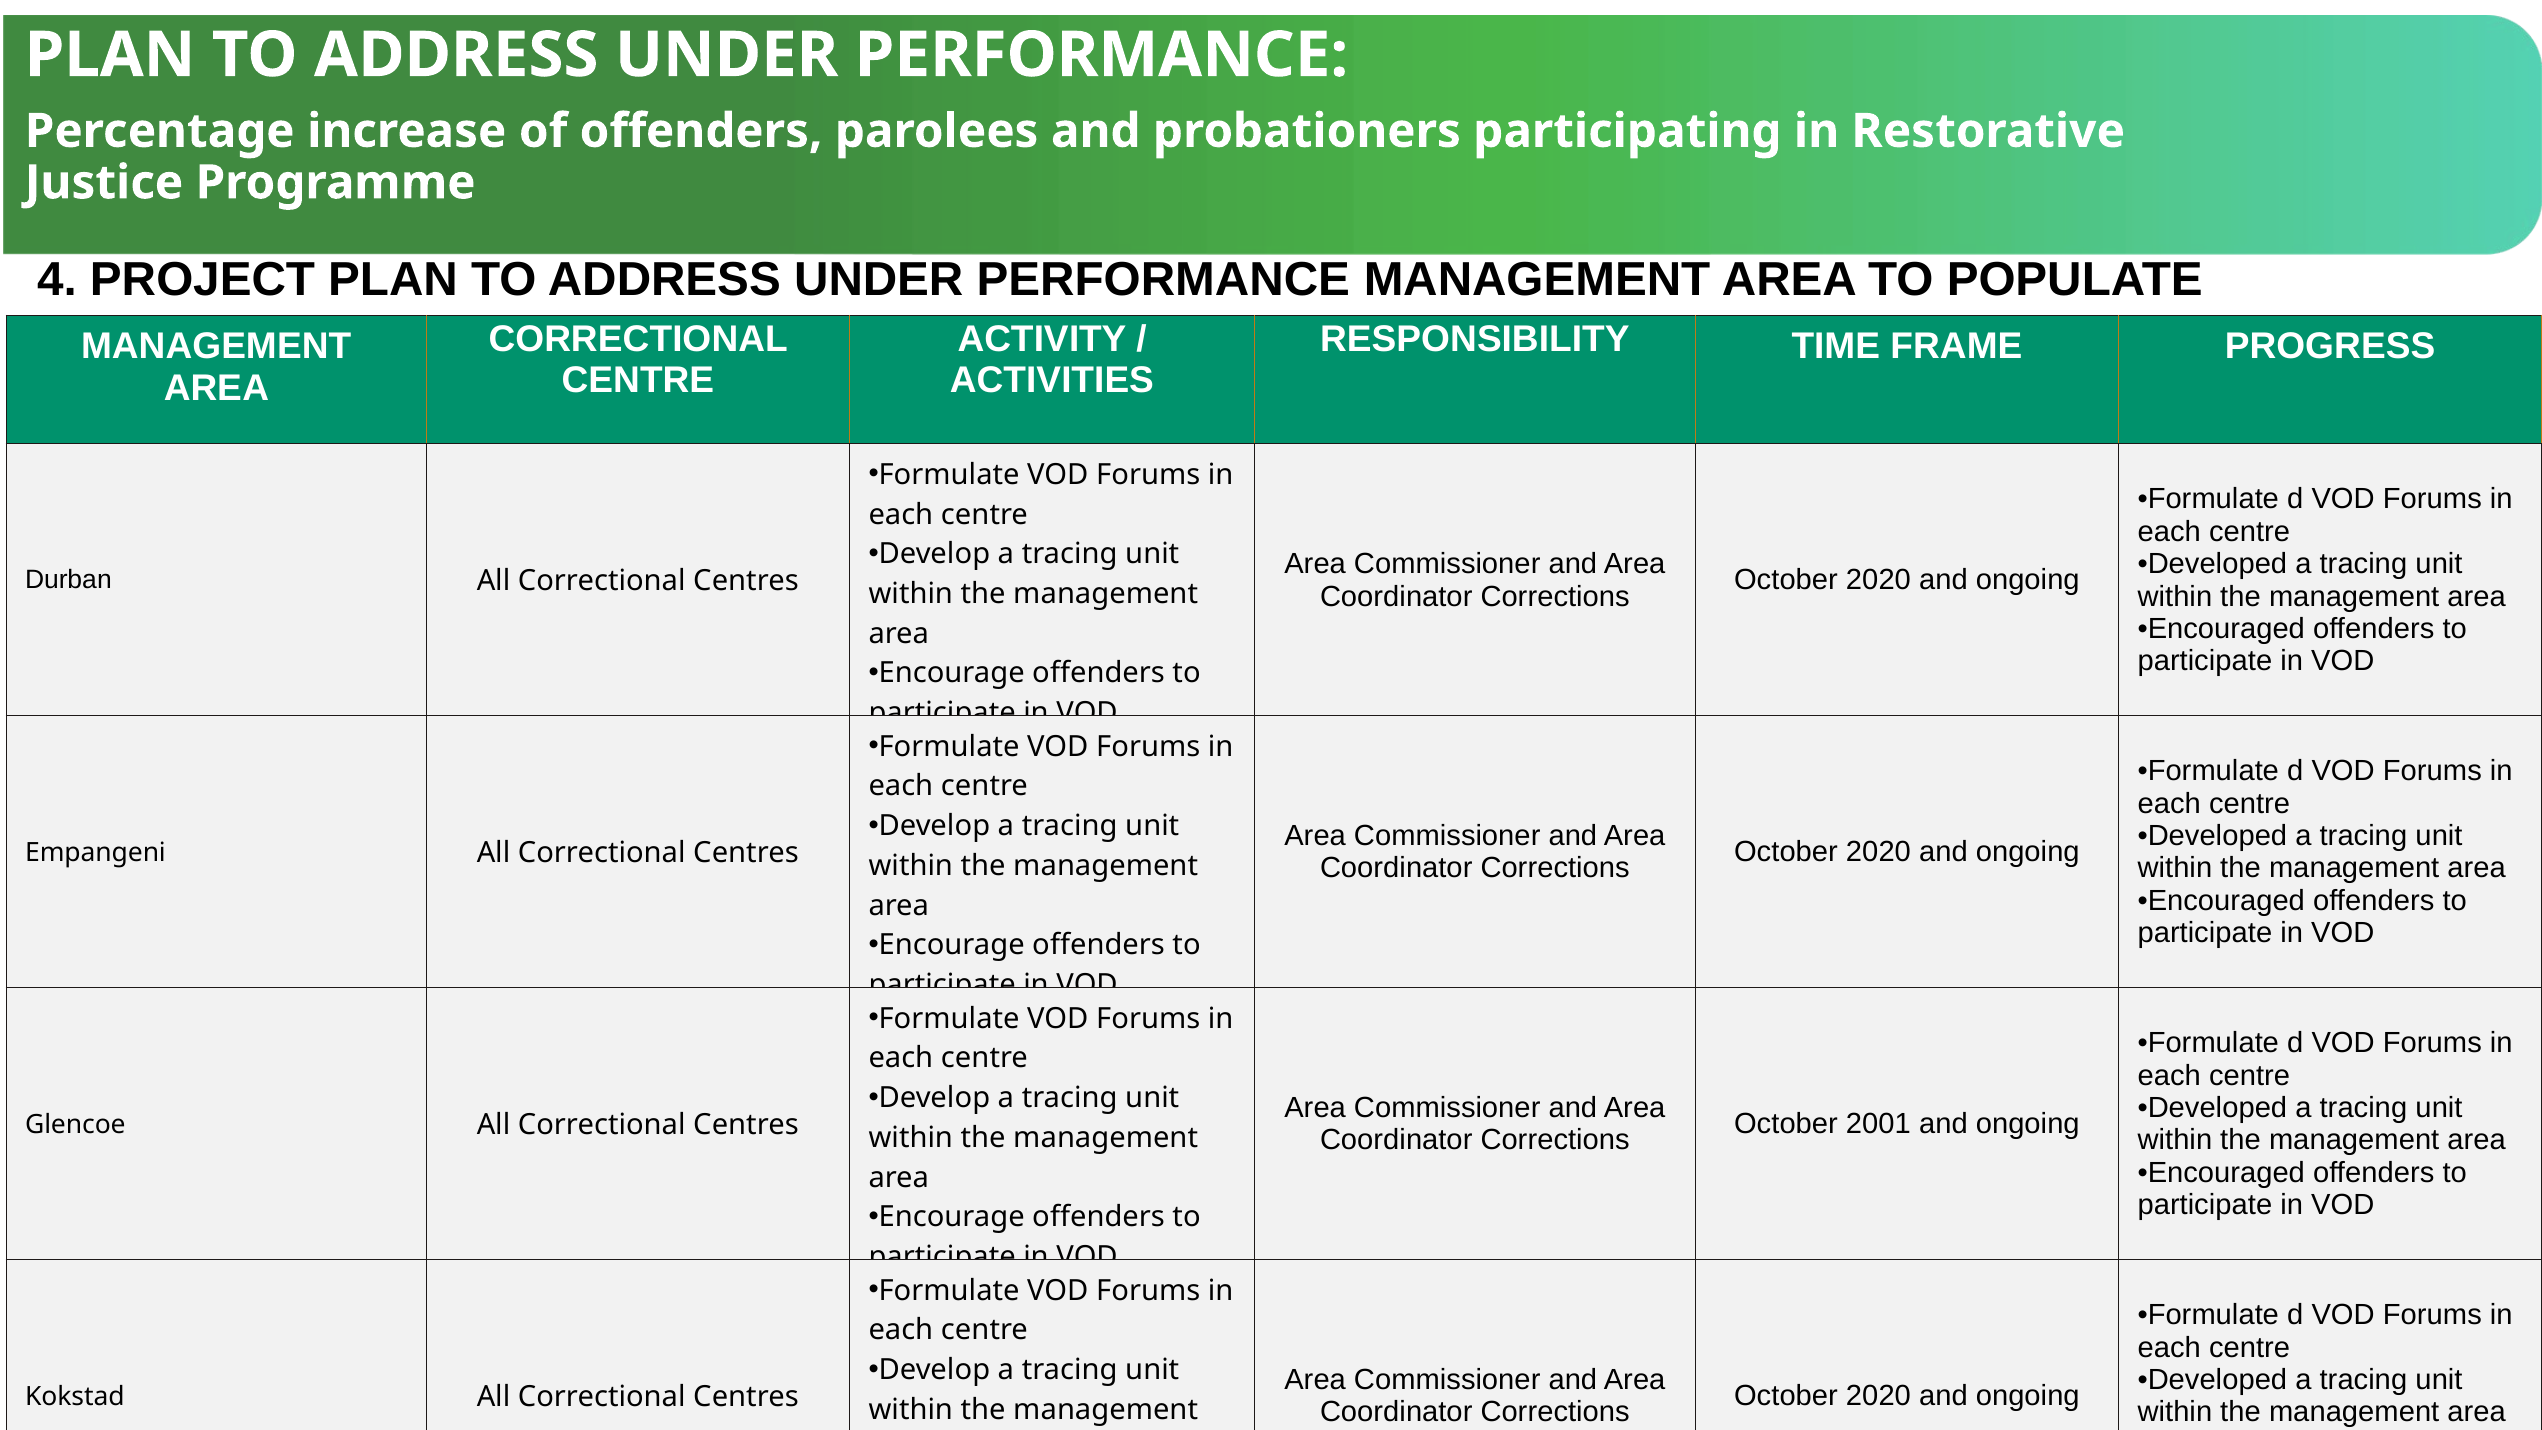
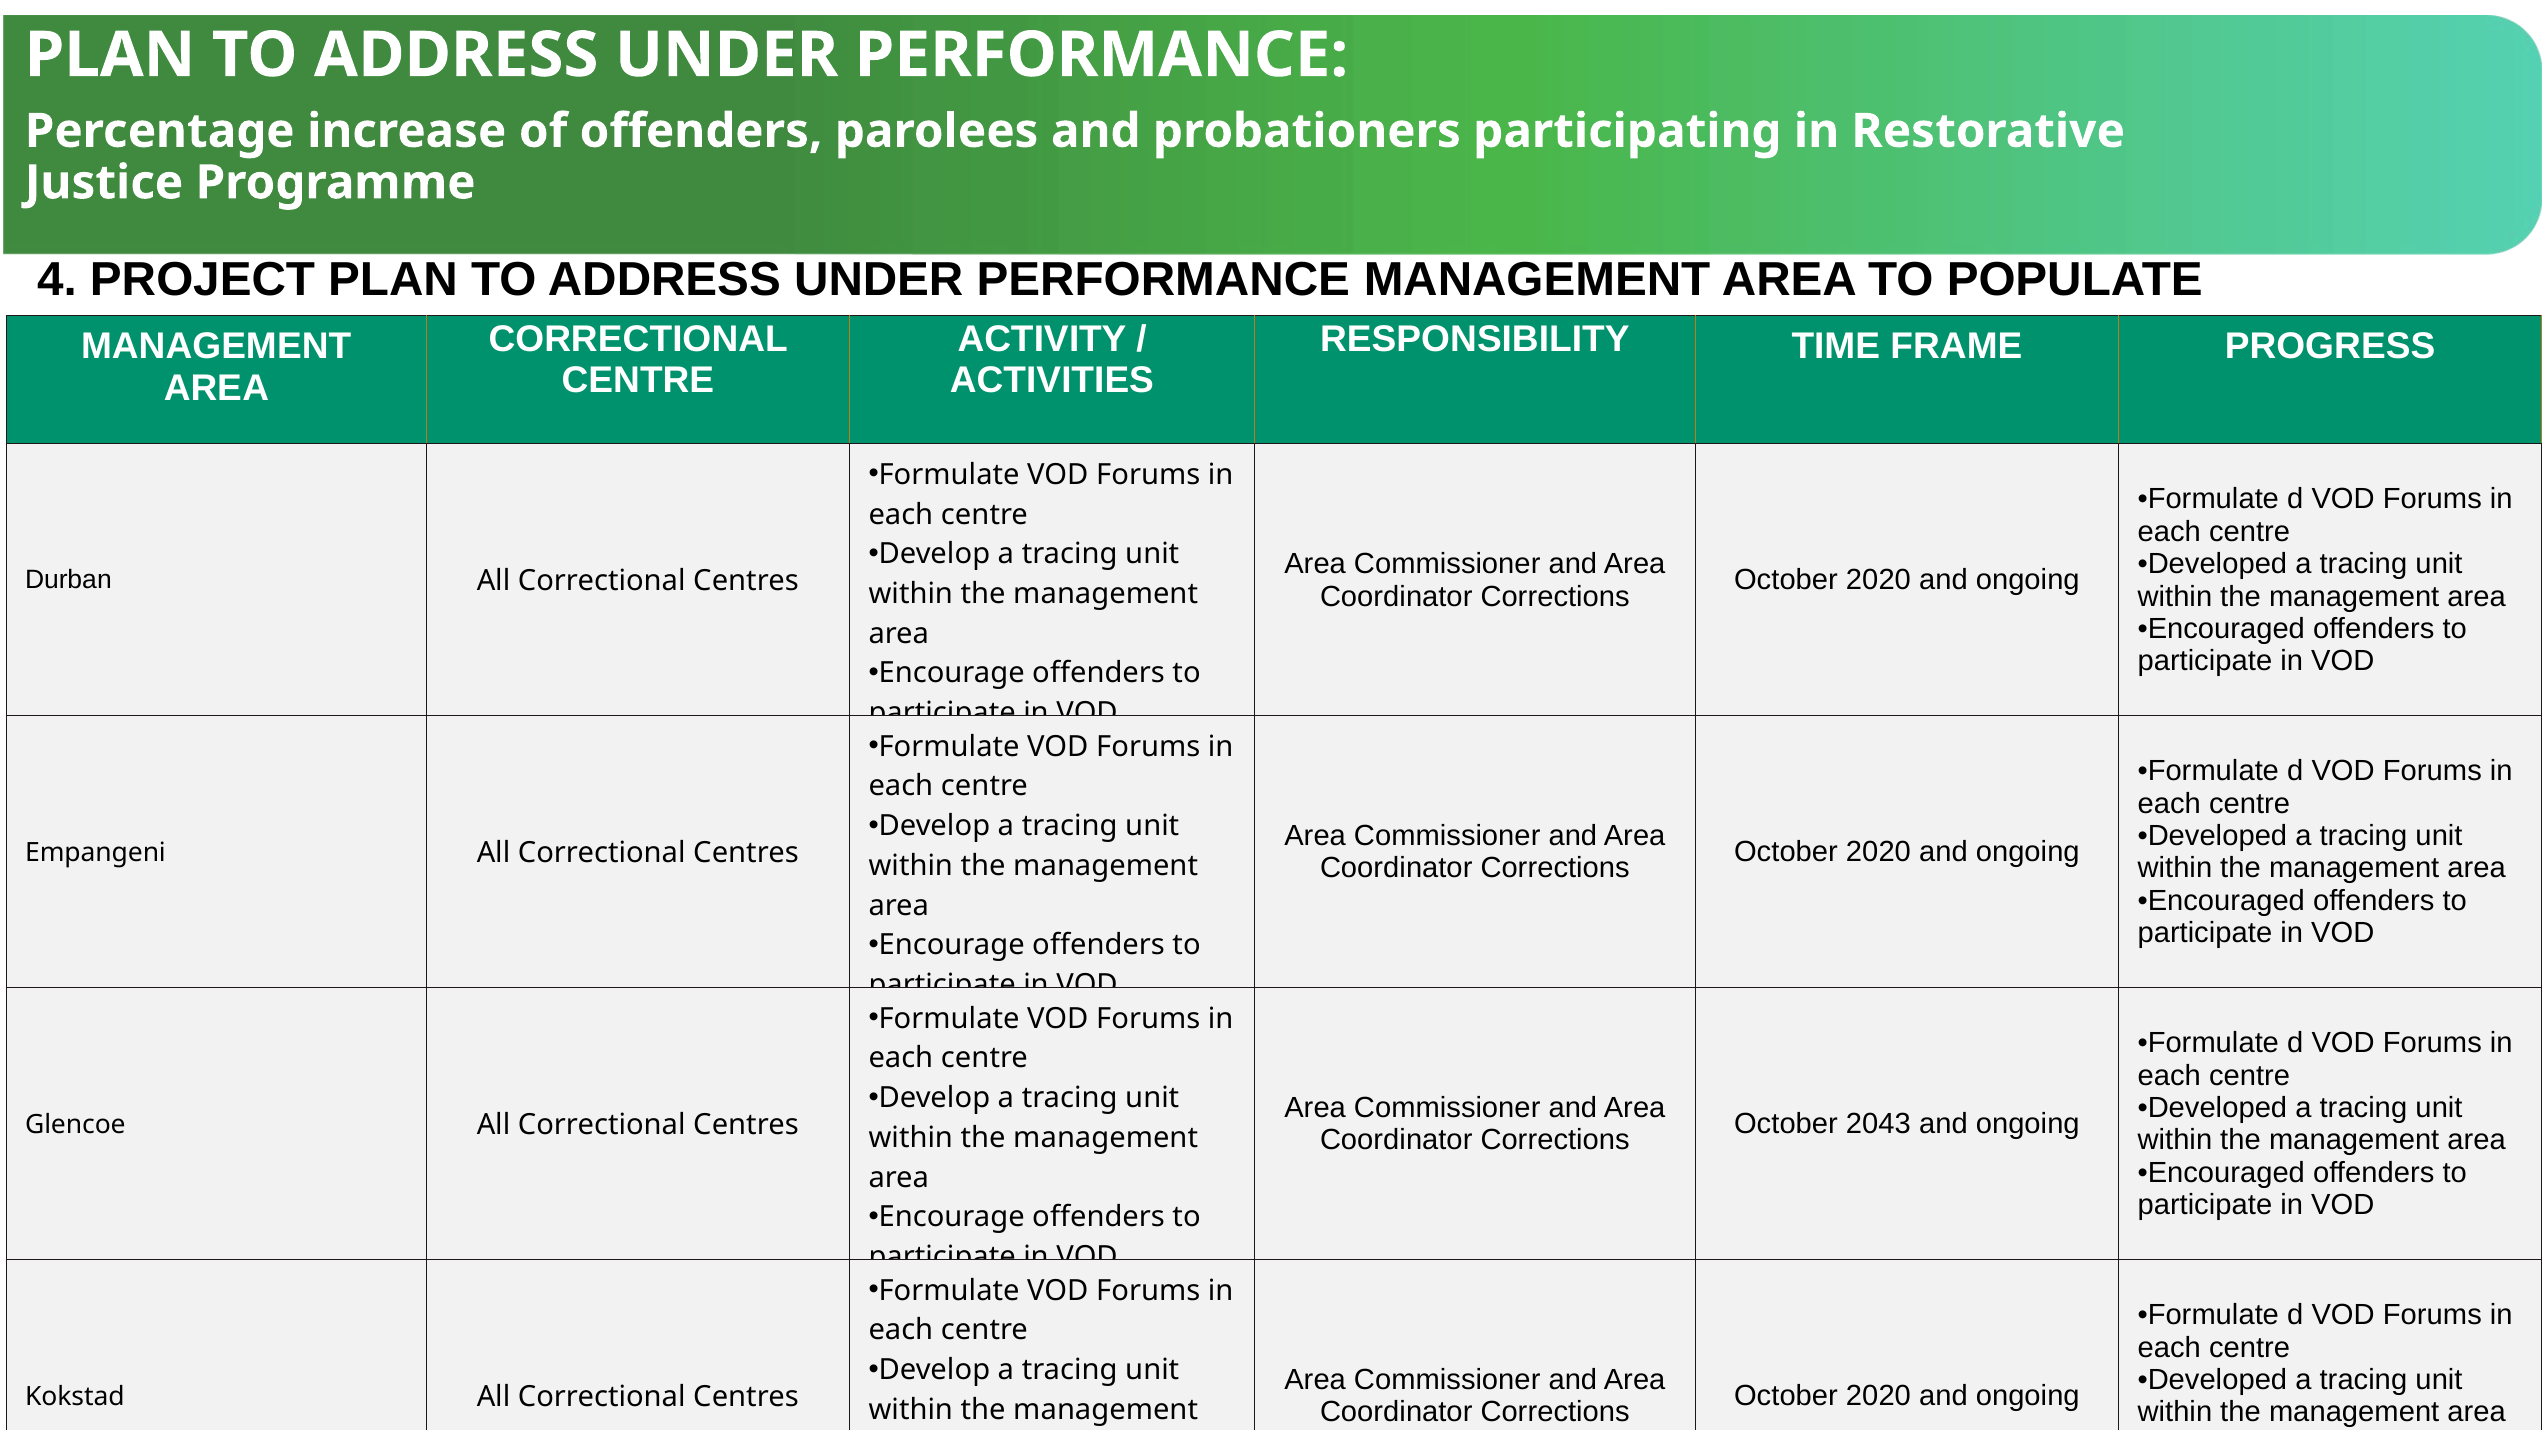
2001: 2001 -> 2043 (1878, 1124)
